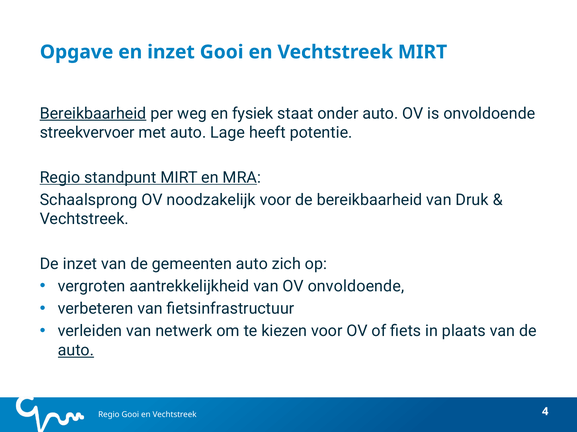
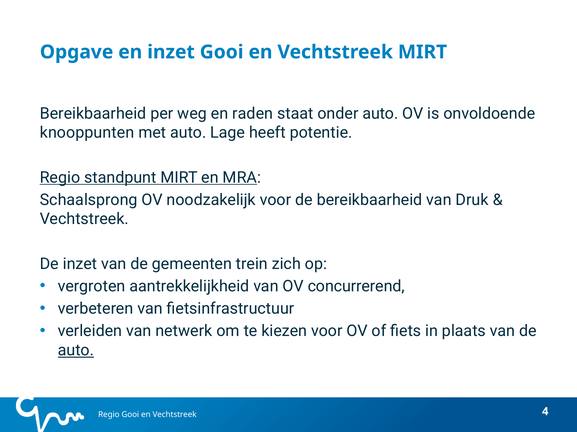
Bereikbaarheid underline: present -> none (93, 114)
fysiek: fysiek -> raden (253, 114)
streekvervoer: streekvervoer -> knooppunten (87, 133)
gemeenten auto: auto -> trein (252, 264)
OV onvoldoende: onvoldoende -> concurrerend (356, 287)
